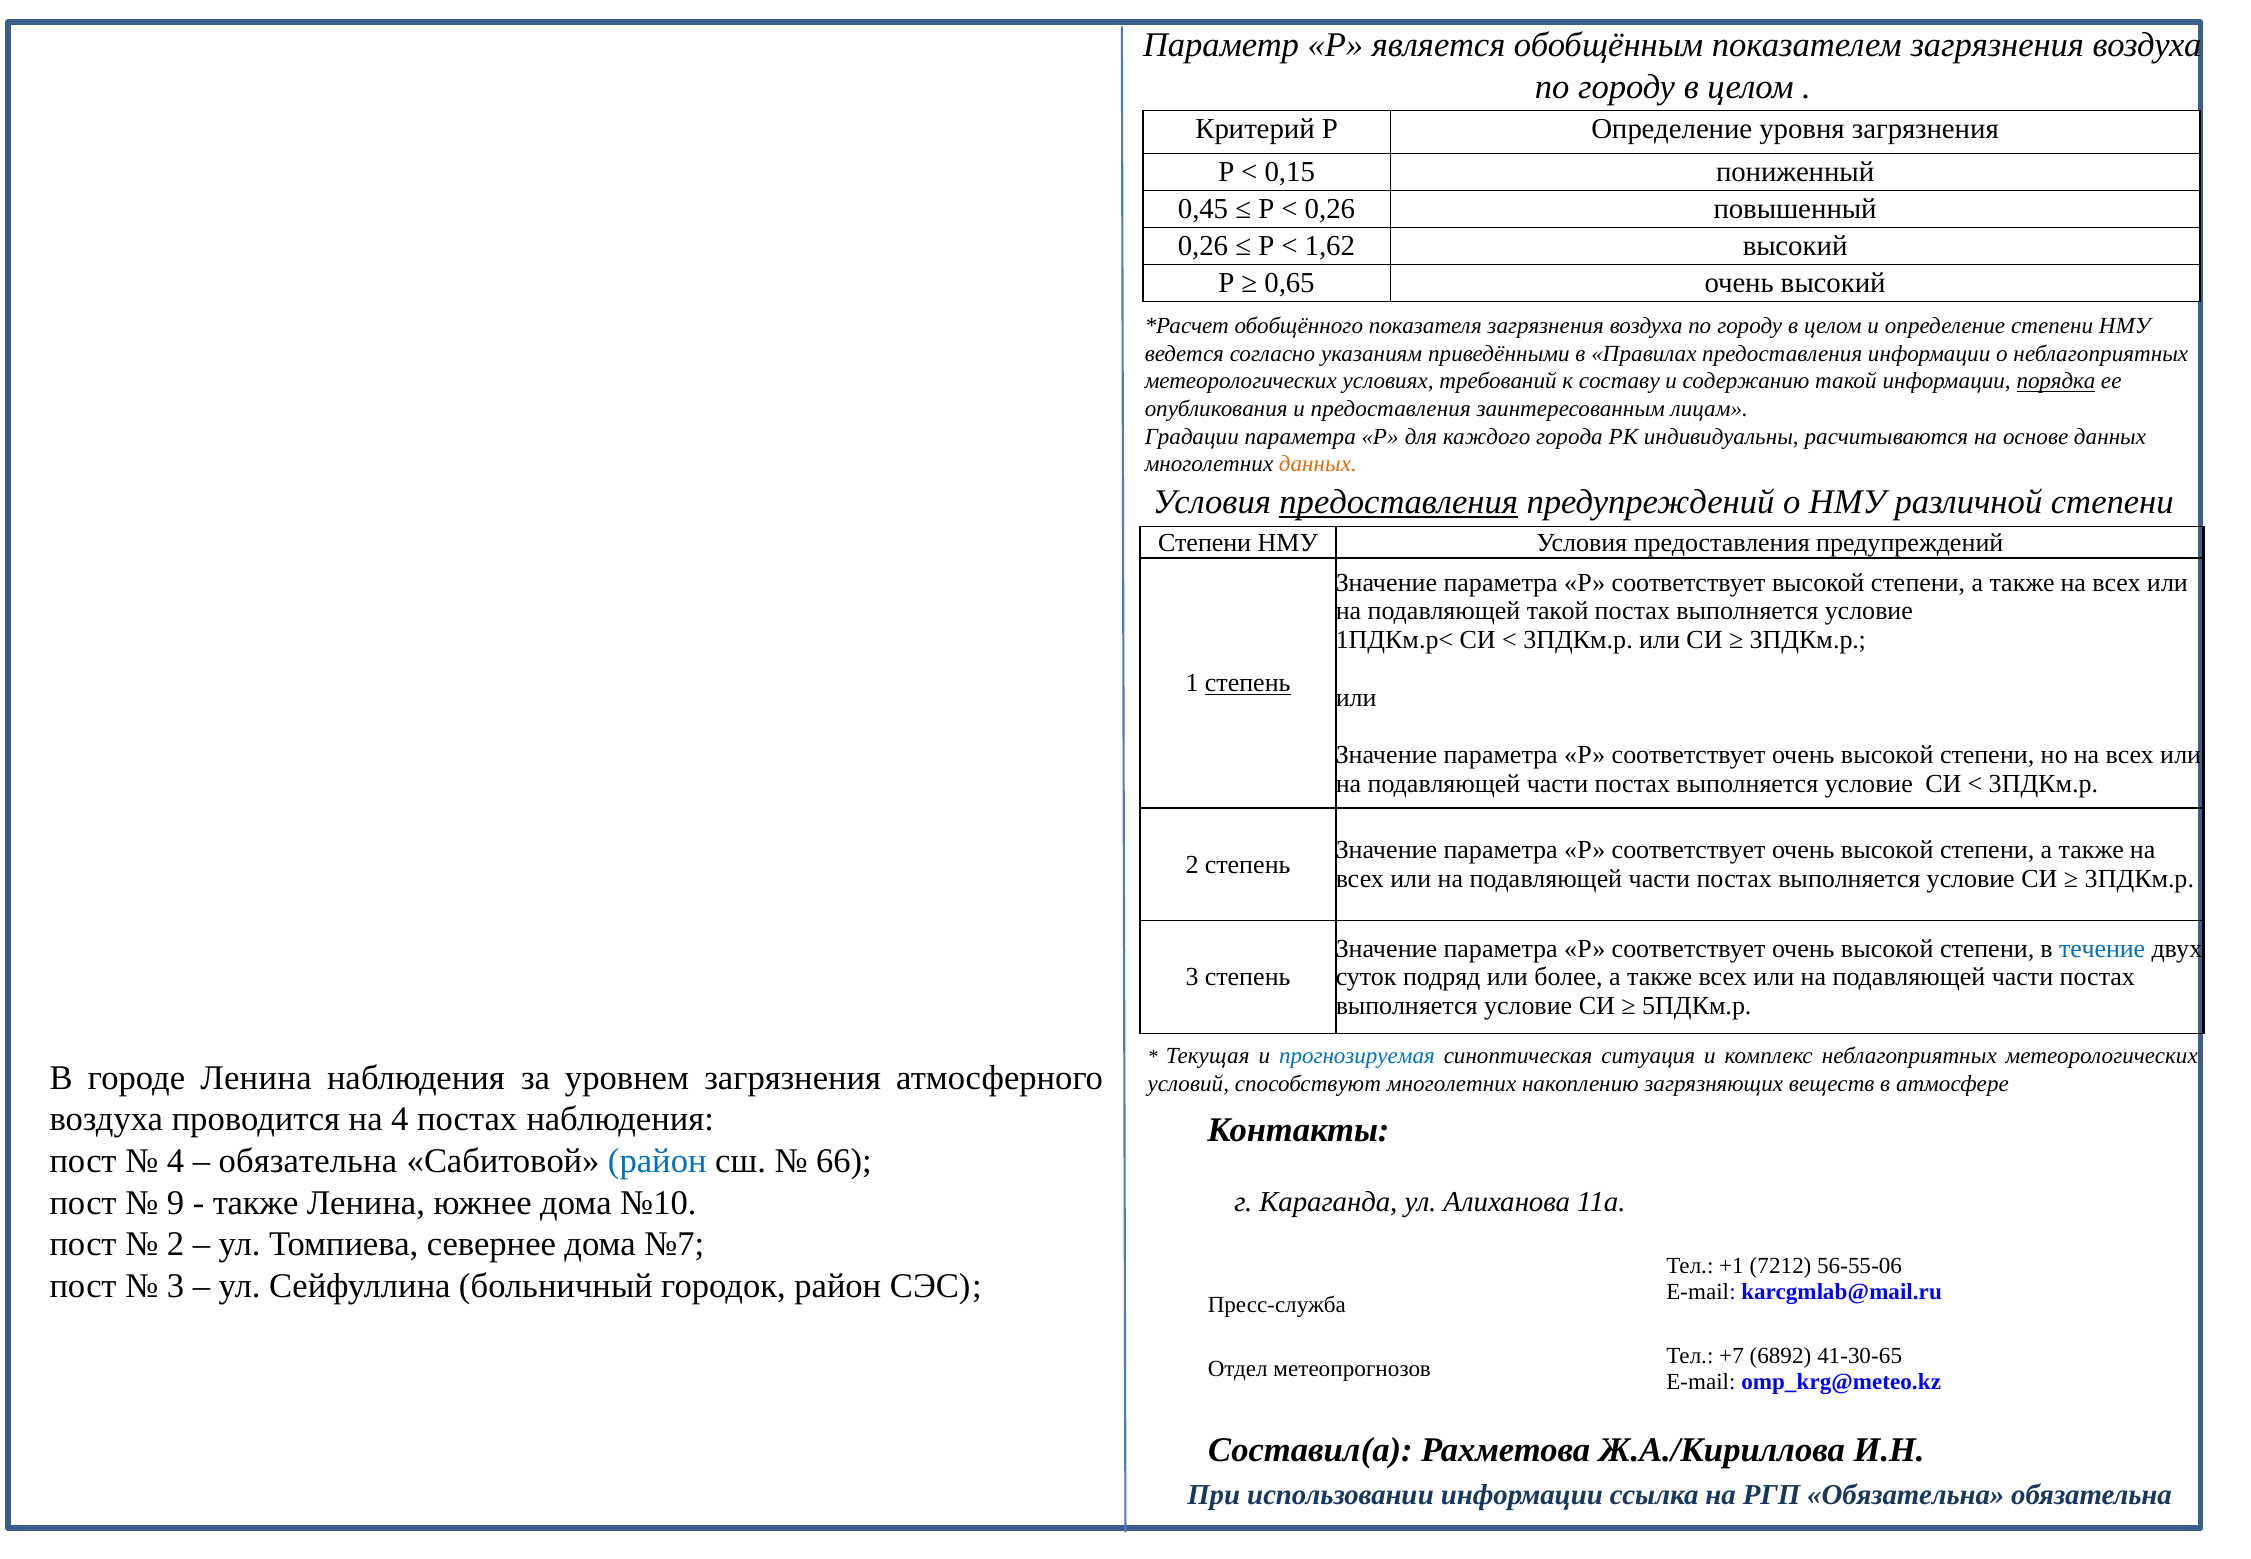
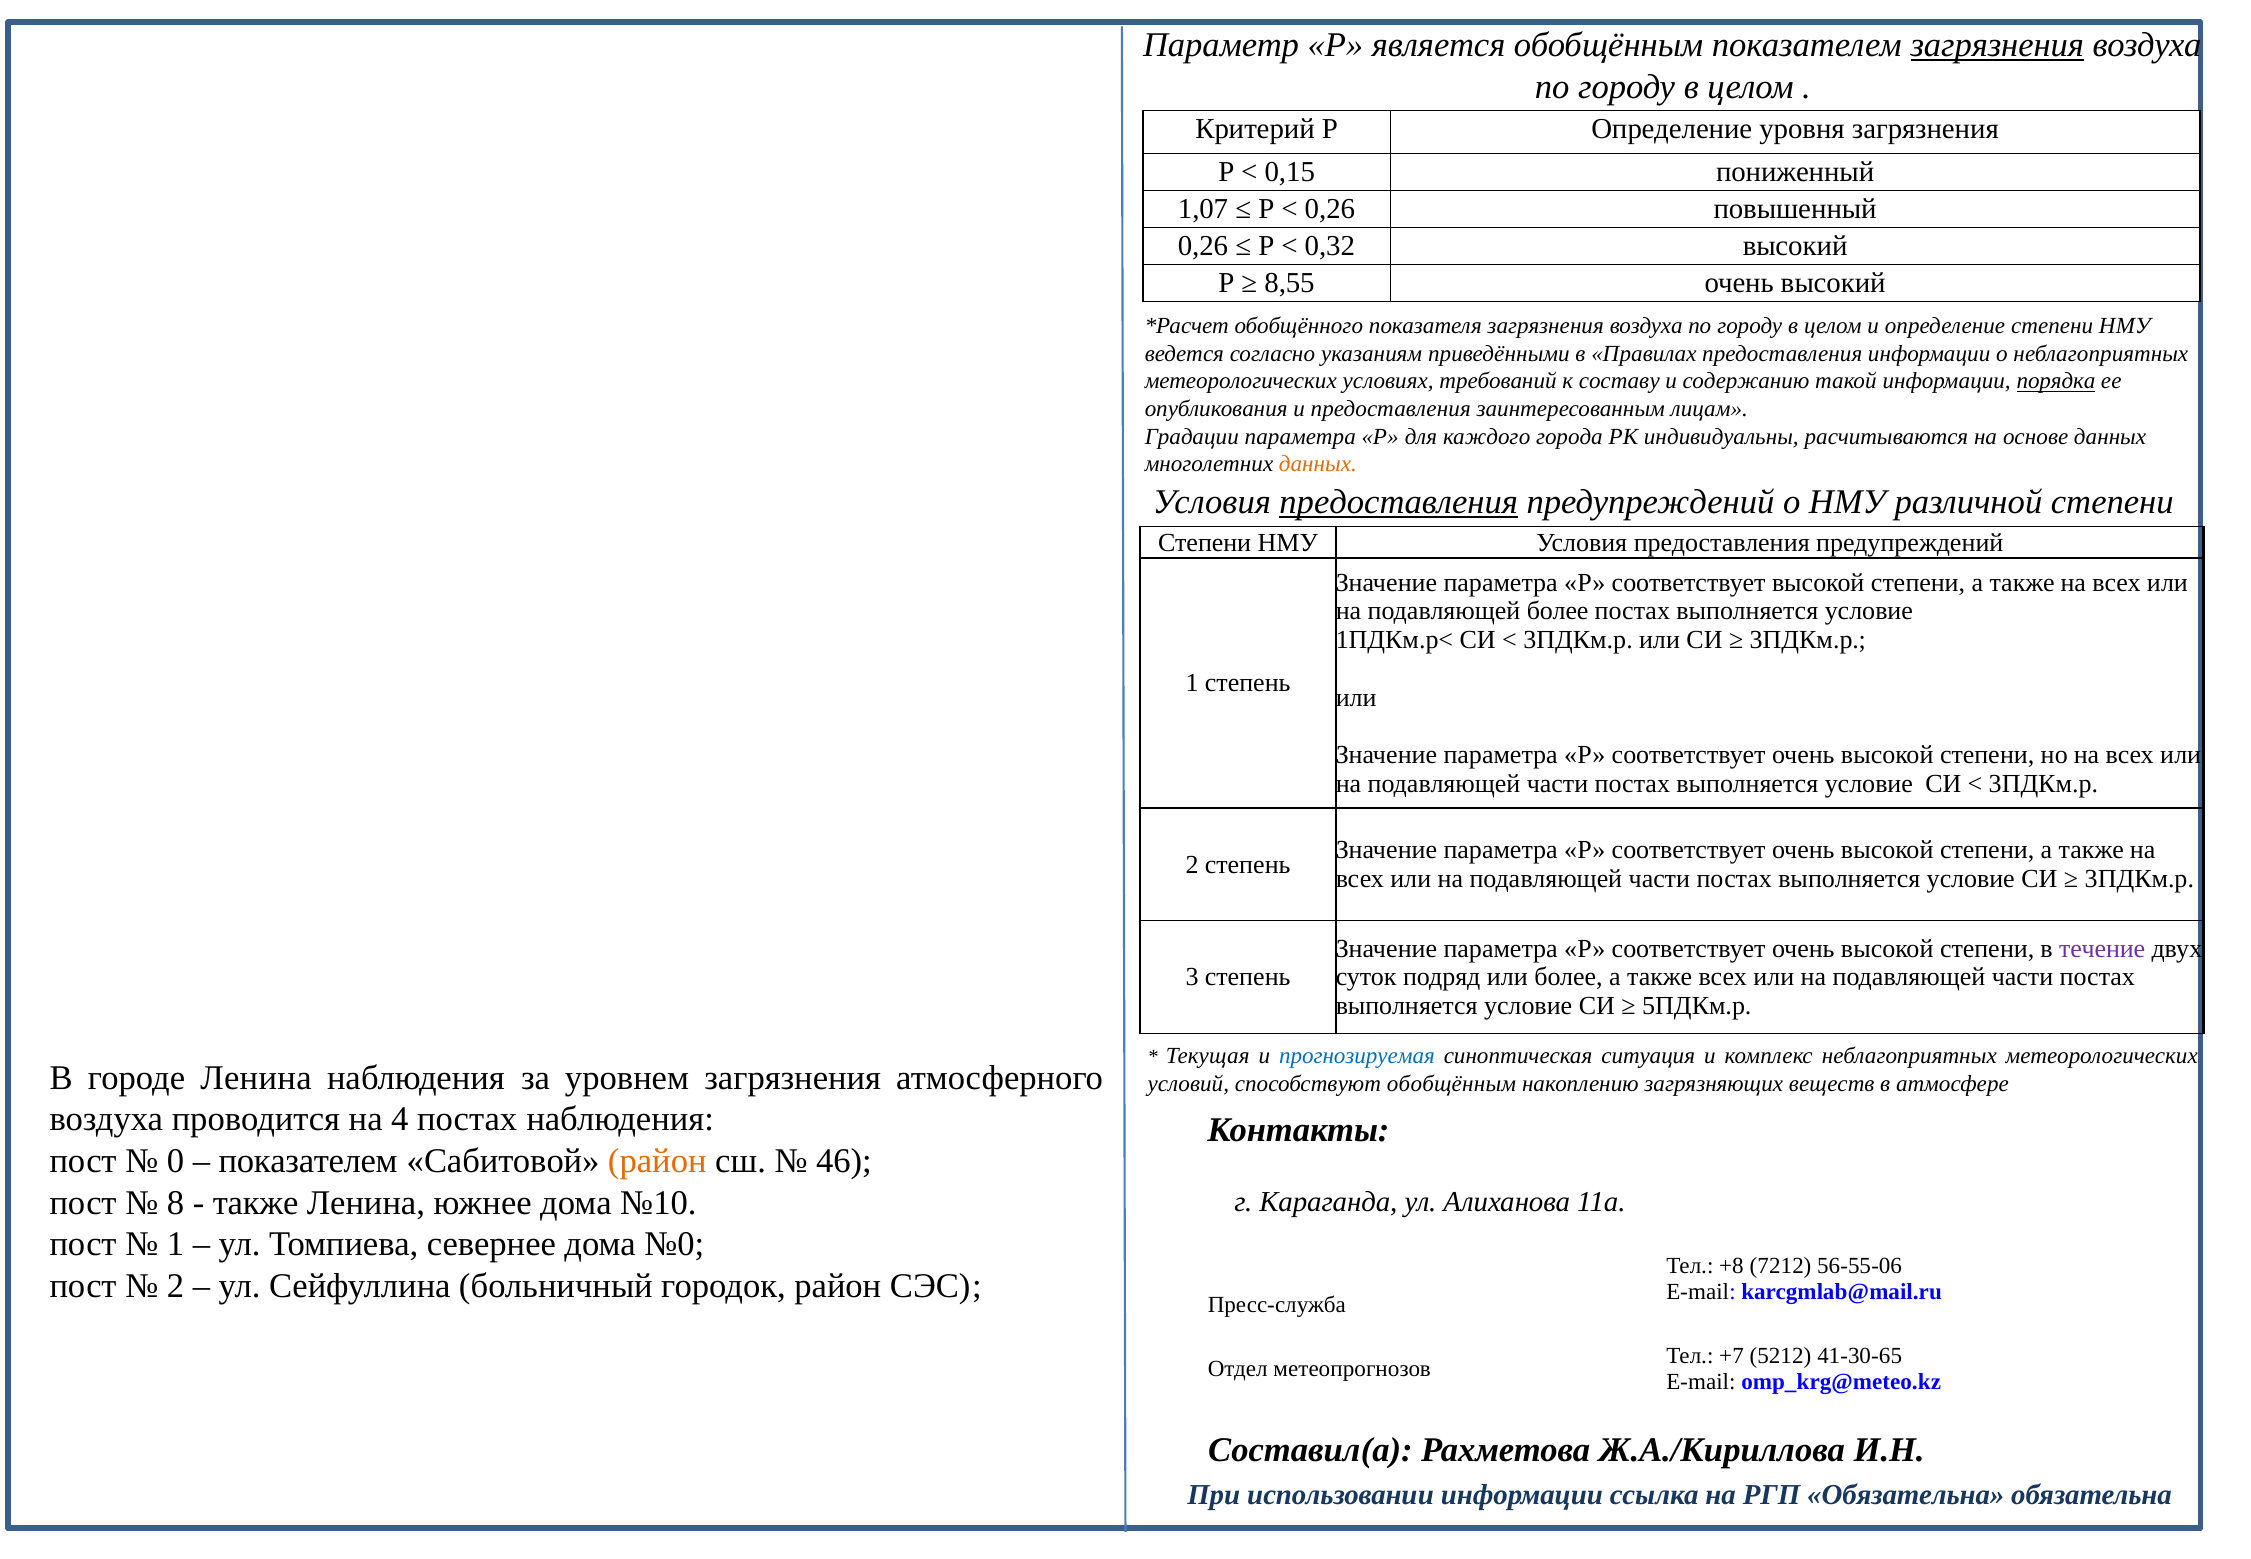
загрязнения underline: none -> present (1997, 46)
0,45: 0,45 -> 1,07 (1203, 209)
1,62: 1,62 -> 0,32 (1330, 246)
0,65: 0,65 -> 8,55 (1290, 283)
подавляющей такой: такой -> более (1558, 611)
степень underline: present -> none (1248, 683)
течение colour: blue -> purple (2102, 948)
способствуют многолетних: многолетних -> обобщённым (1452, 1083)
4: 4 -> 0 (175, 1161)
обязательна: обязательна -> показателем (308, 1161)
район colour: blue -> orange (657, 1161)
66: 66 -> 46 (844, 1161)
9: 9 -> 8 (175, 1202)
2: 2 -> 1 (175, 1244)
№7: №7 -> №0 (674, 1244)
+1: +1 -> +8 (1731, 1265)
3: 3 -> 2 (175, 1285)
6892: 6892 -> 5212 (1780, 1355)
